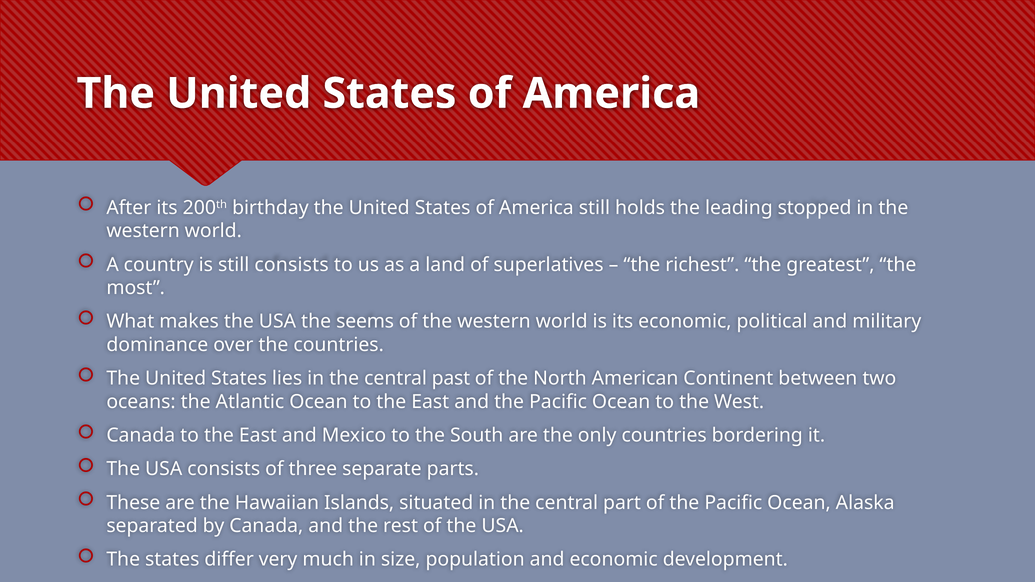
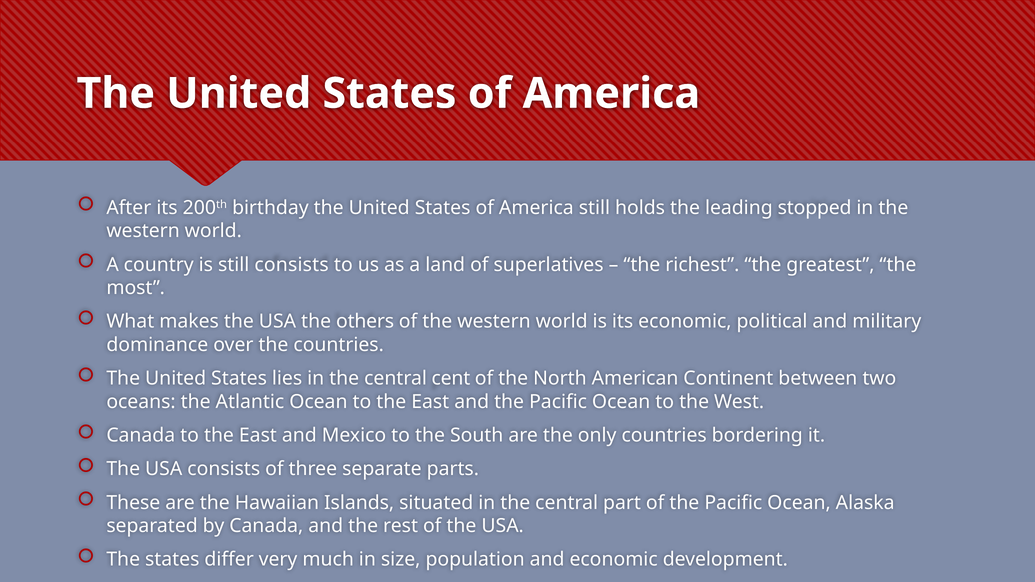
seems: seems -> others (365, 322)
past: past -> cent (451, 379)
